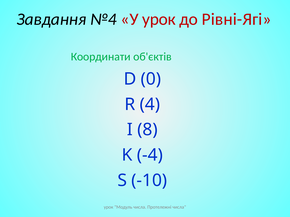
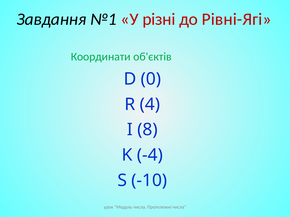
№4: №4 -> №1 (103, 19)
У урок: урок -> різні (159, 19)
